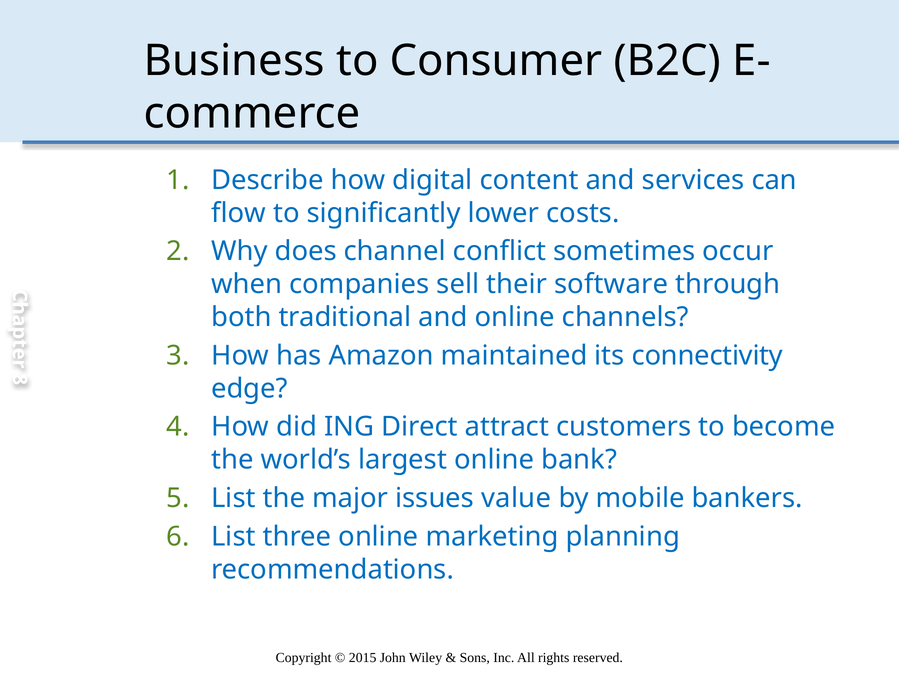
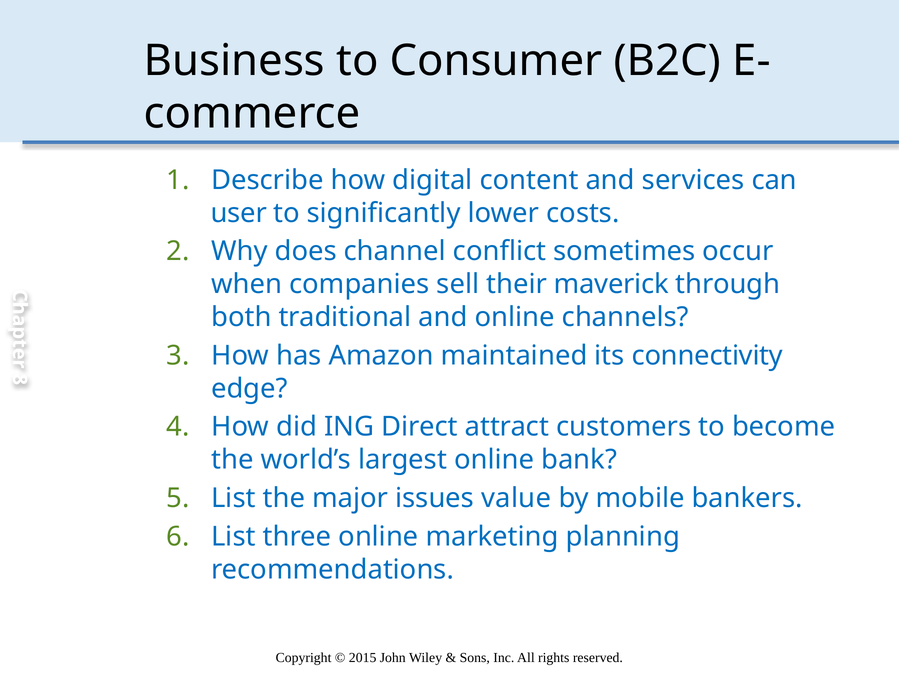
flow: flow -> user (239, 213)
software: software -> maverick (611, 284)
